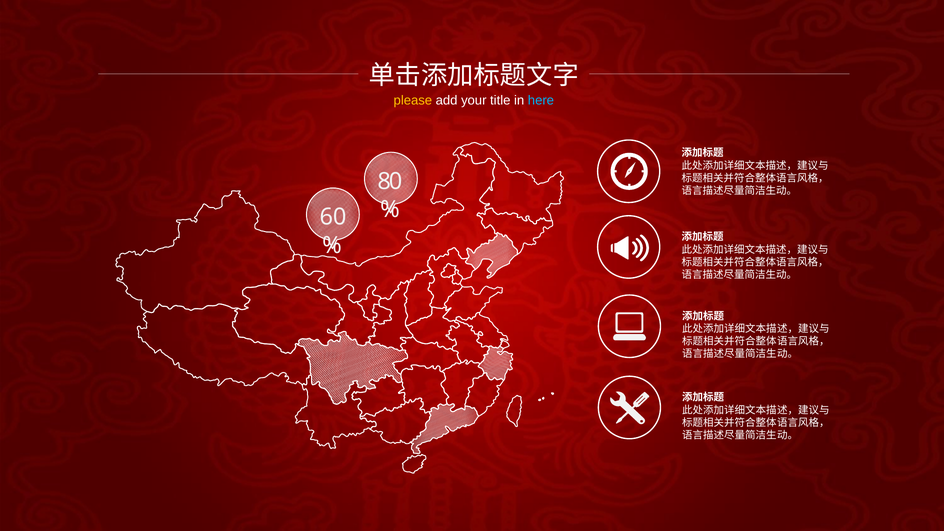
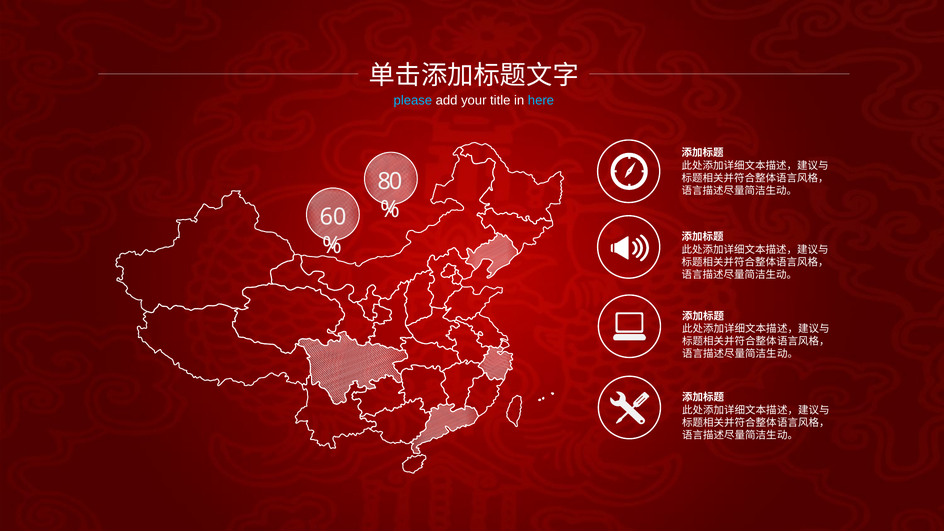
please colour: yellow -> light blue (413, 100)
